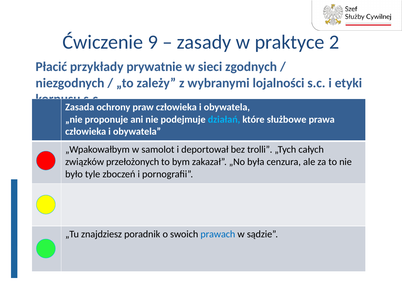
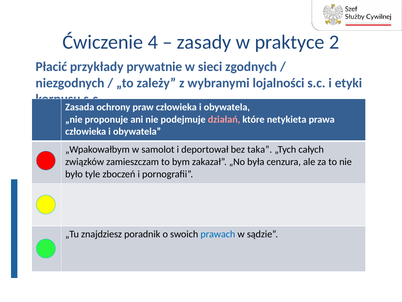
9: 9 -> 4 (153, 42)
działań colour: light blue -> pink (224, 119)
służbowe: służbowe -> netykieta (287, 119)
trolli: trolli -> taka (260, 149)
przełożonych: przełożonych -> zamieszczam (133, 161)
